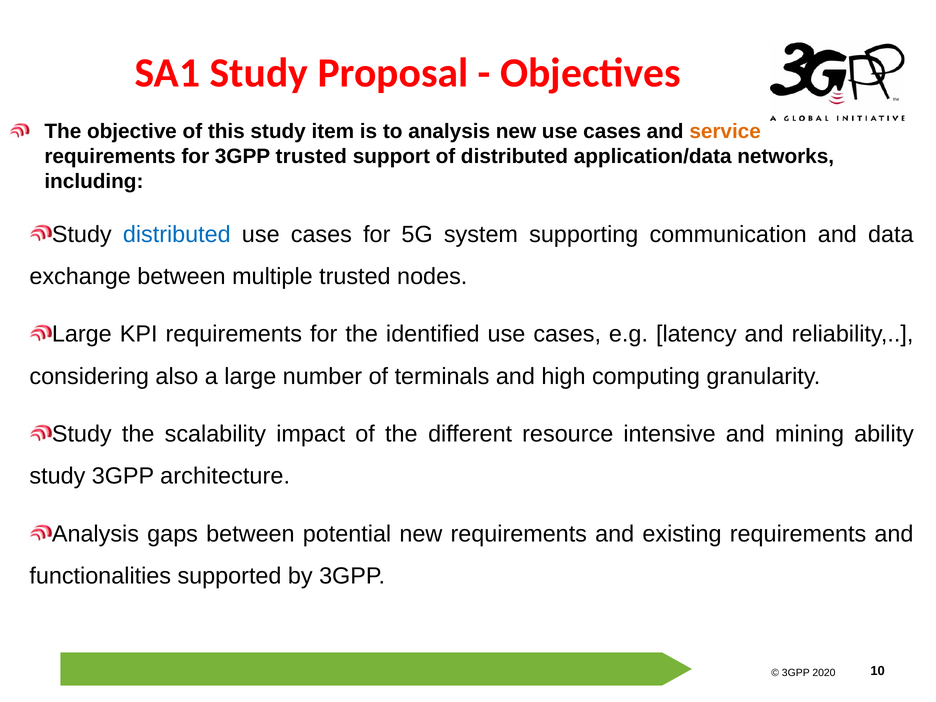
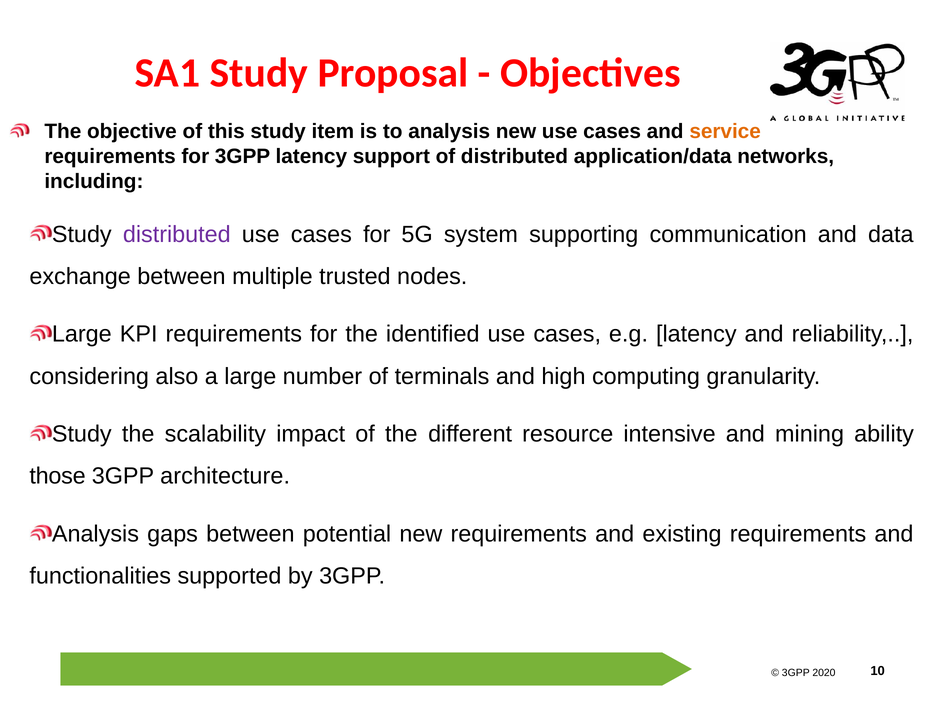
3GPP trusted: trusted -> latency (311, 156)
distributed colour: blue -> purple (177, 234)
study: study -> those (58, 476)
